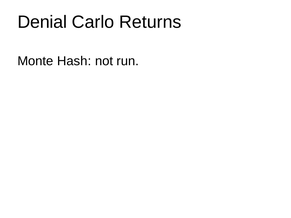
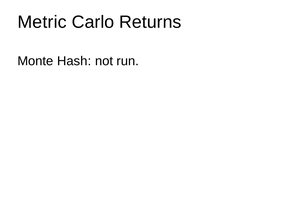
Denial: Denial -> Metric (42, 22)
